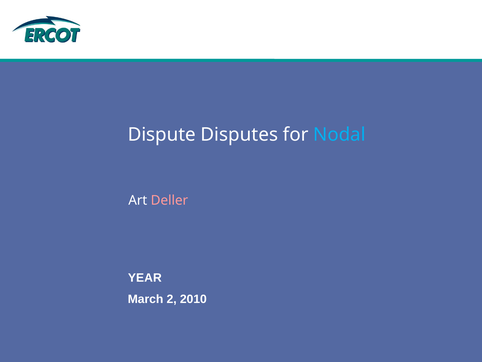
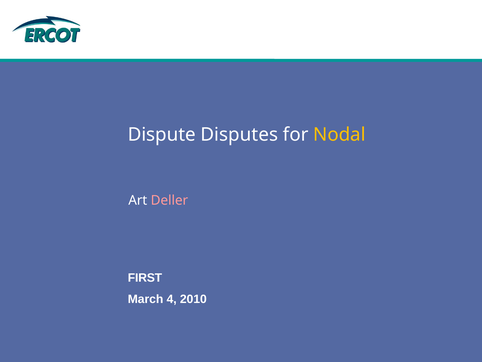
Nodal colour: light blue -> yellow (339, 134)
YEAR: YEAR -> FIRST (145, 278)
2: 2 -> 4 (172, 299)
